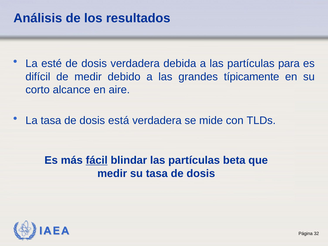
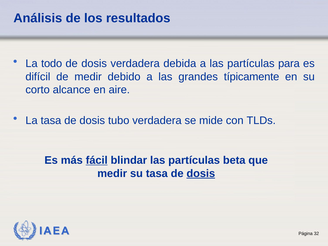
esté: esté -> todo (52, 64)
está: está -> tubo (119, 120)
dosis underline: none -> present (201, 173)
